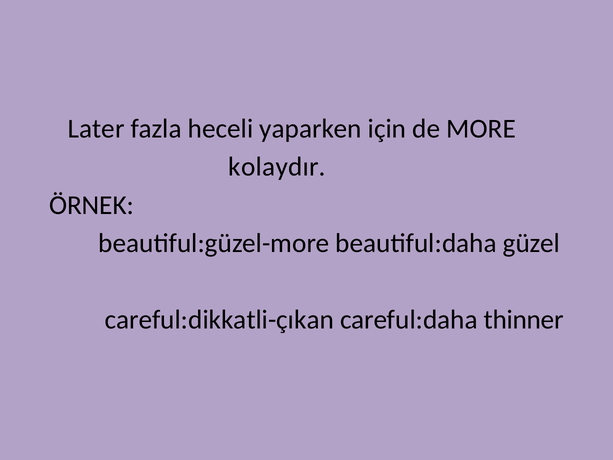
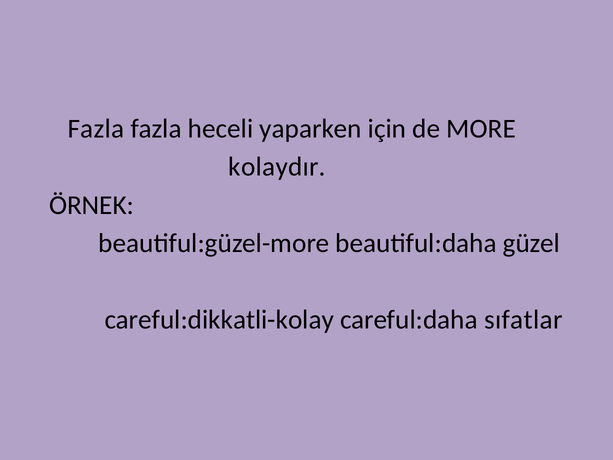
Later: Later -> Fazla (96, 129)
careful:dikkatli-çıkan: careful:dikkatli-çıkan -> careful:dikkatli-kolay (219, 319)
thinner: thinner -> sıfatlar (523, 319)
